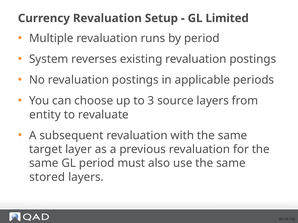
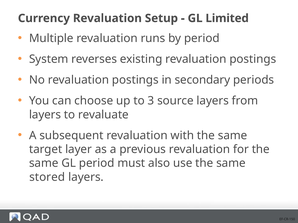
applicable: applicable -> secondary (202, 80)
entity: entity -> layers (45, 115)
